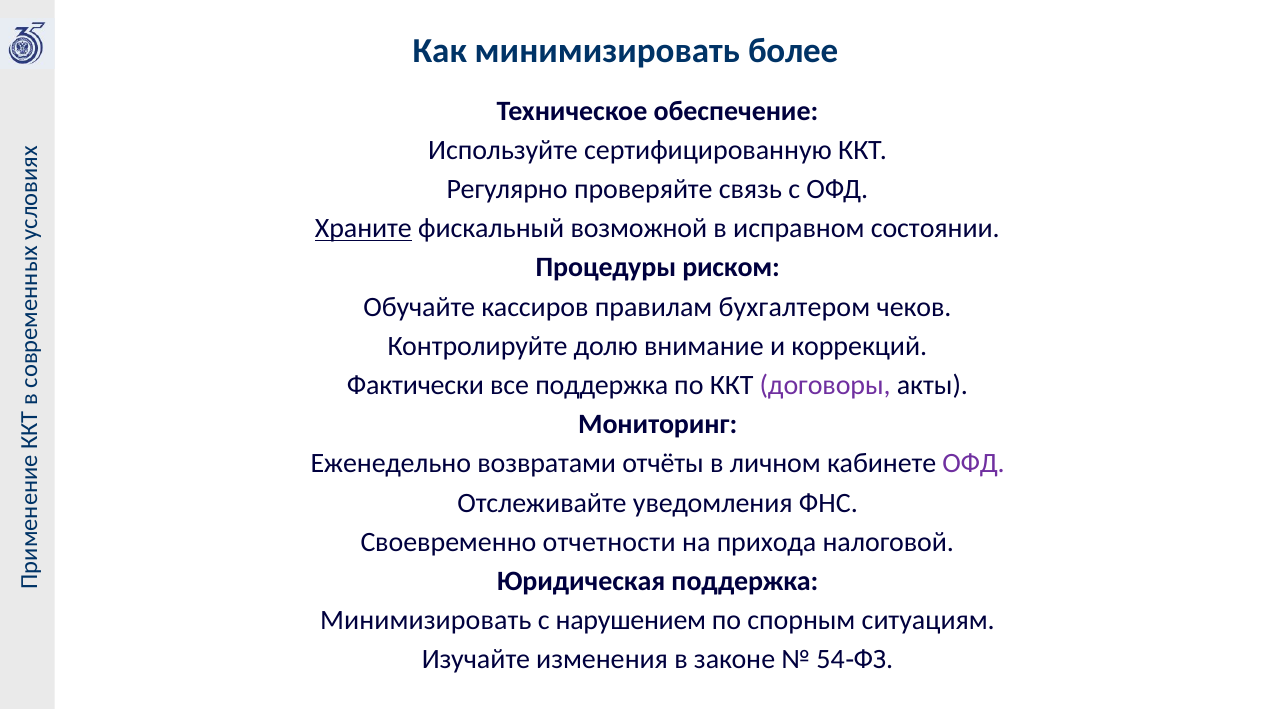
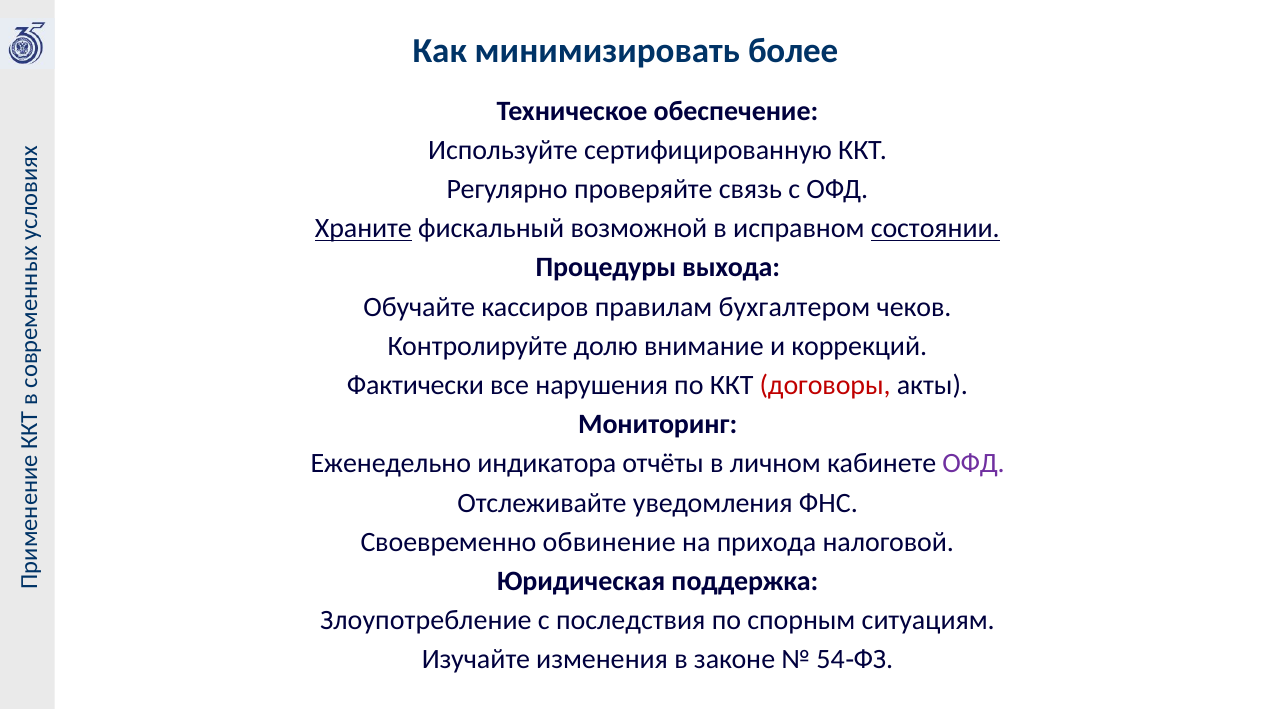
состоянии underline: none -> present (935, 229)
риском: риском -> выхода (731, 268)
все поддержка: поддержка -> нарушения (602, 385)
договоры colour: purple -> red (825, 385)
возвратами: возвратами -> индикатора (547, 464)
отчетности: отчетности -> обвинение (609, 542)
Минимизировать: Минимизировать -> Злоупотребление (426, 621)
нарушением: нарушением -> последствия (631, 621)
